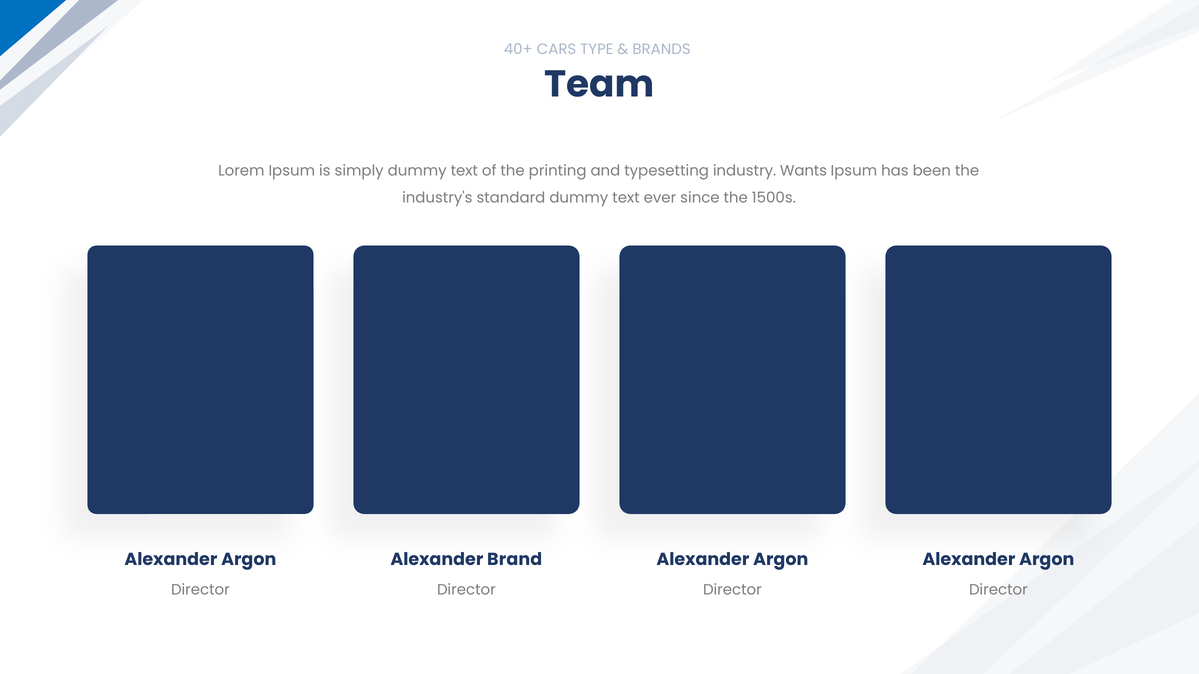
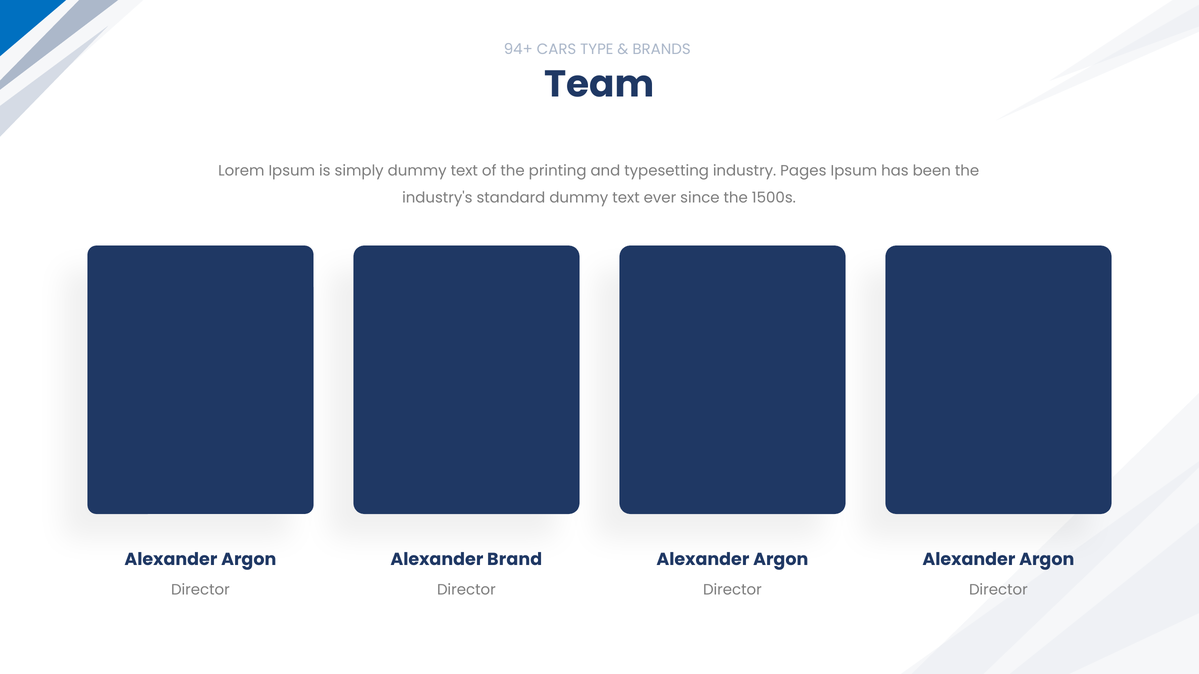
40+: 40+ -> 94+ (518, 49)
Wants: Wants -> Pages (803, 171)
